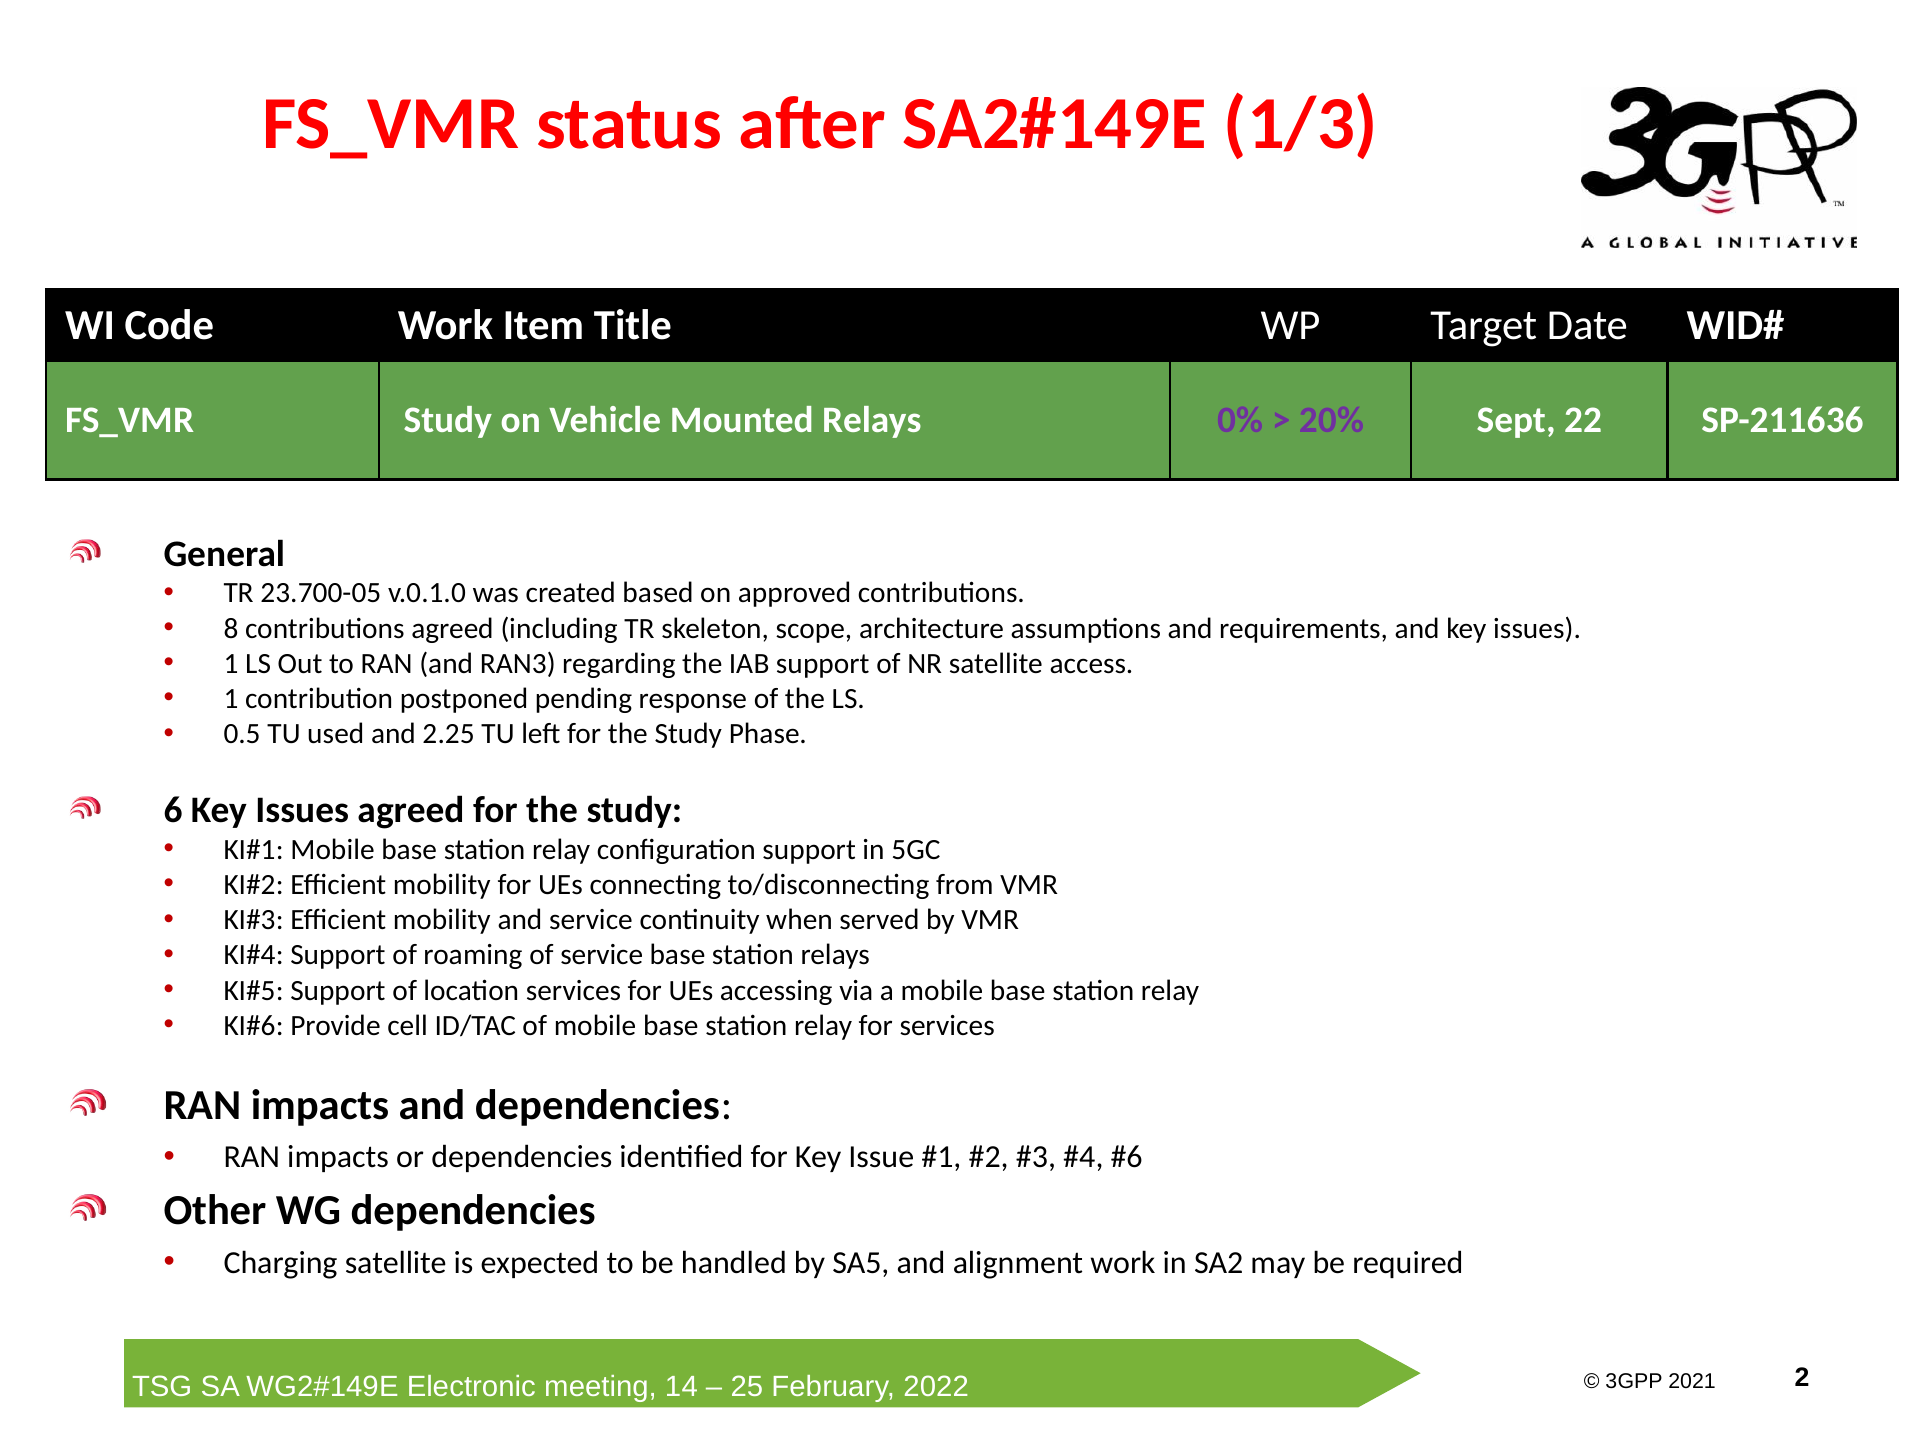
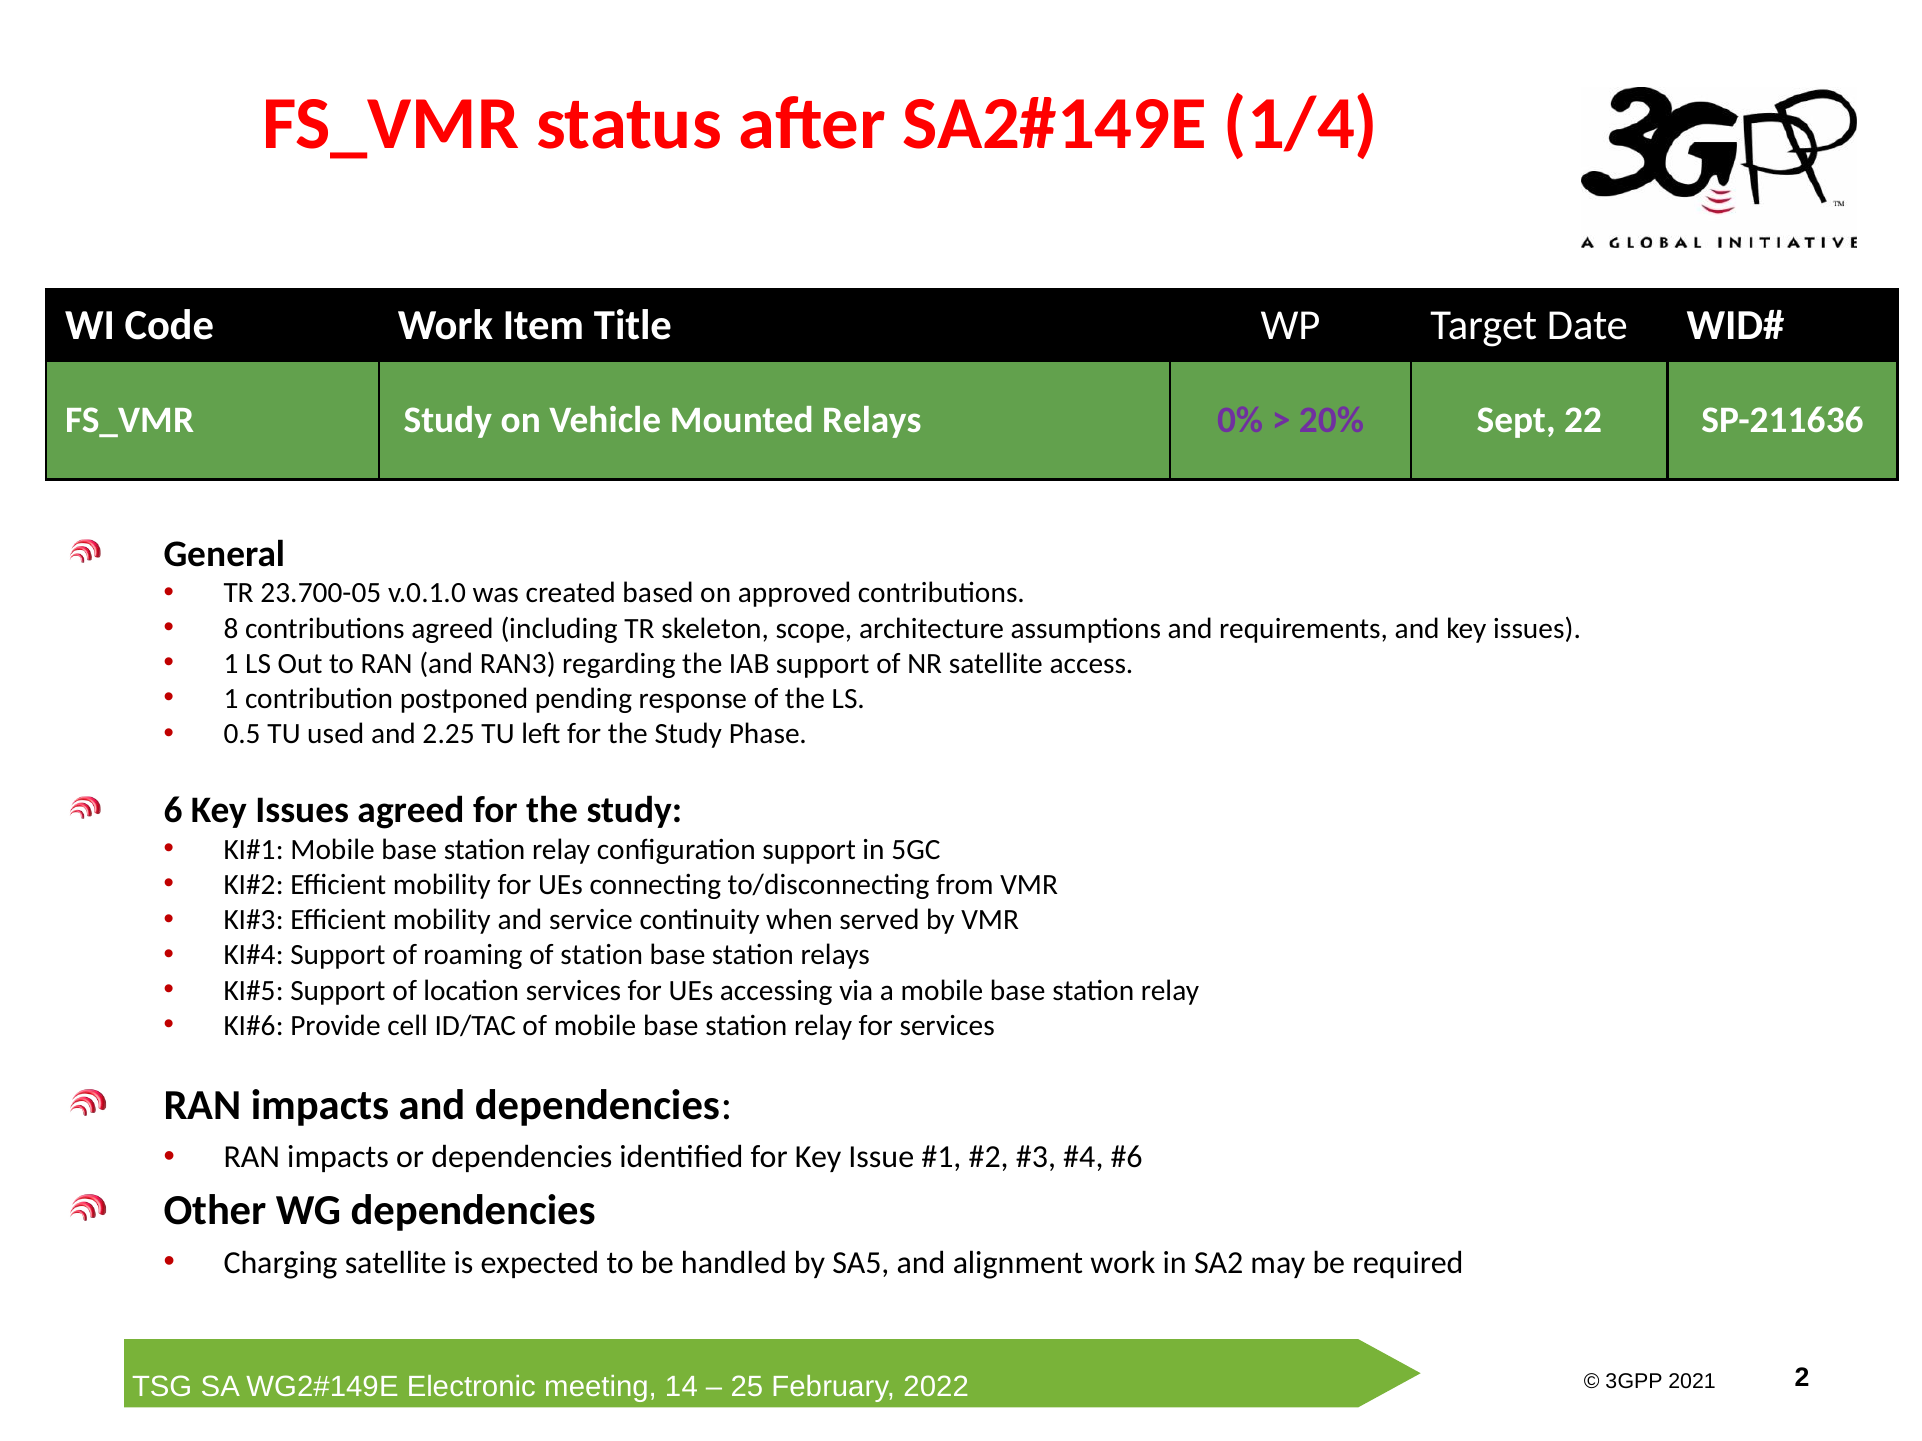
1/3: 1/3 -> 1/4 (1301, 124)
of service: service -> station (602, 956)
